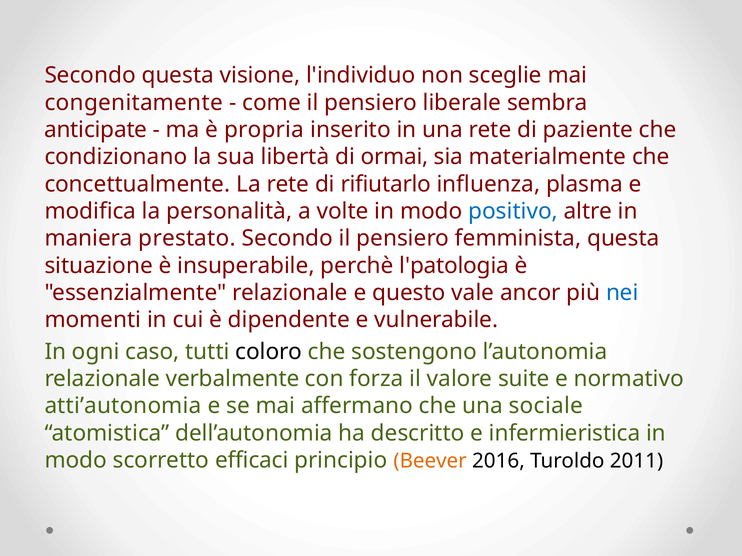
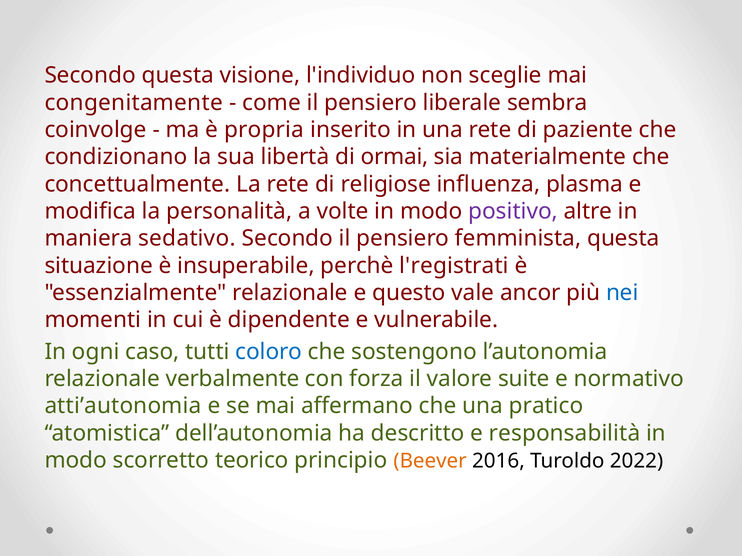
anticipate: anticipate -> coinvolge (96, 130)
rifiutarlo: rifiutarlo -> religiose (386, 184)
positivo colour: blue -> purple (513, 211)
prestato: prestato -> sedativo (187, 239)
l'patologia: l'patologia -> l'registrati (454, 266)
coloro colour: black -> blue (269, 352)
sociale: sociale -> pratico (546, 406)
infermieristica: infermieristica -> responsabilità (565, 434)
efficaci: efficaci -> teorico (252, 461)
2011: 2011 -> 2022 (636, 461)
